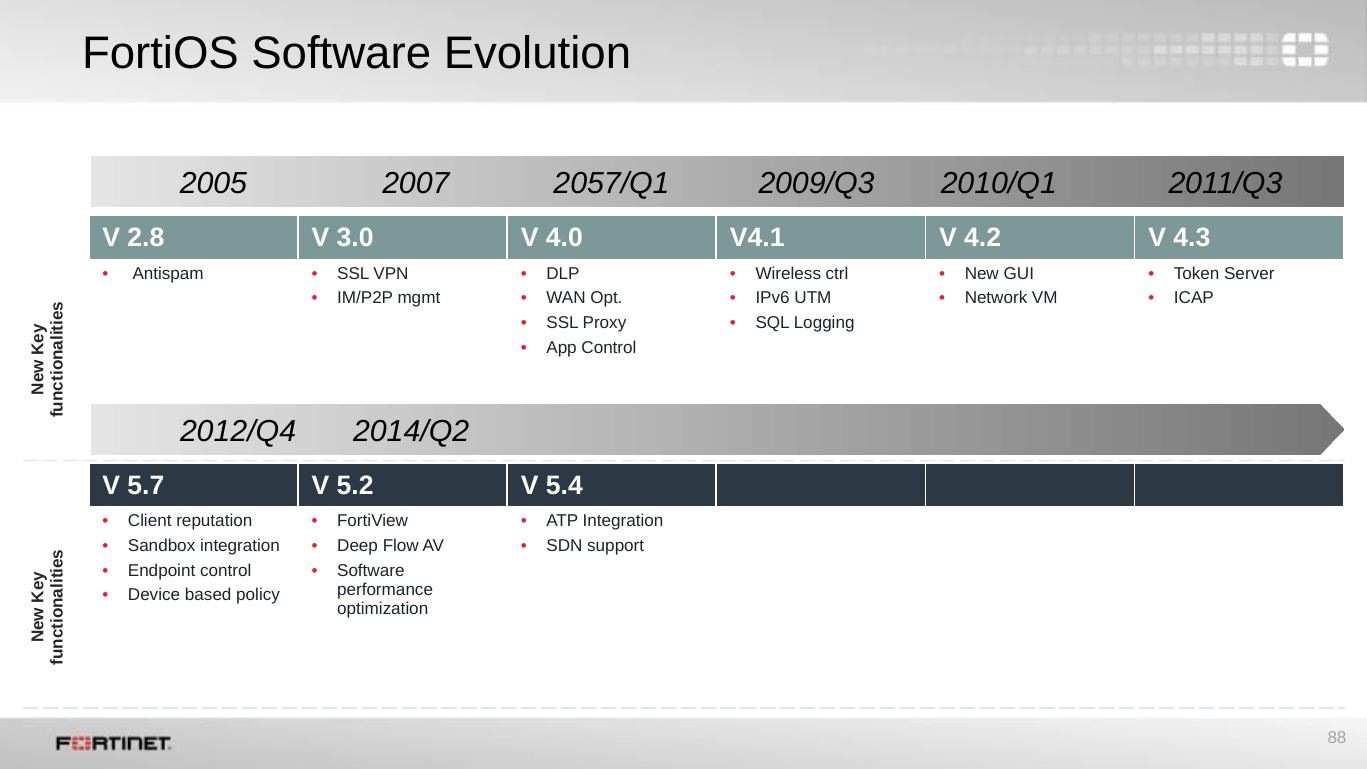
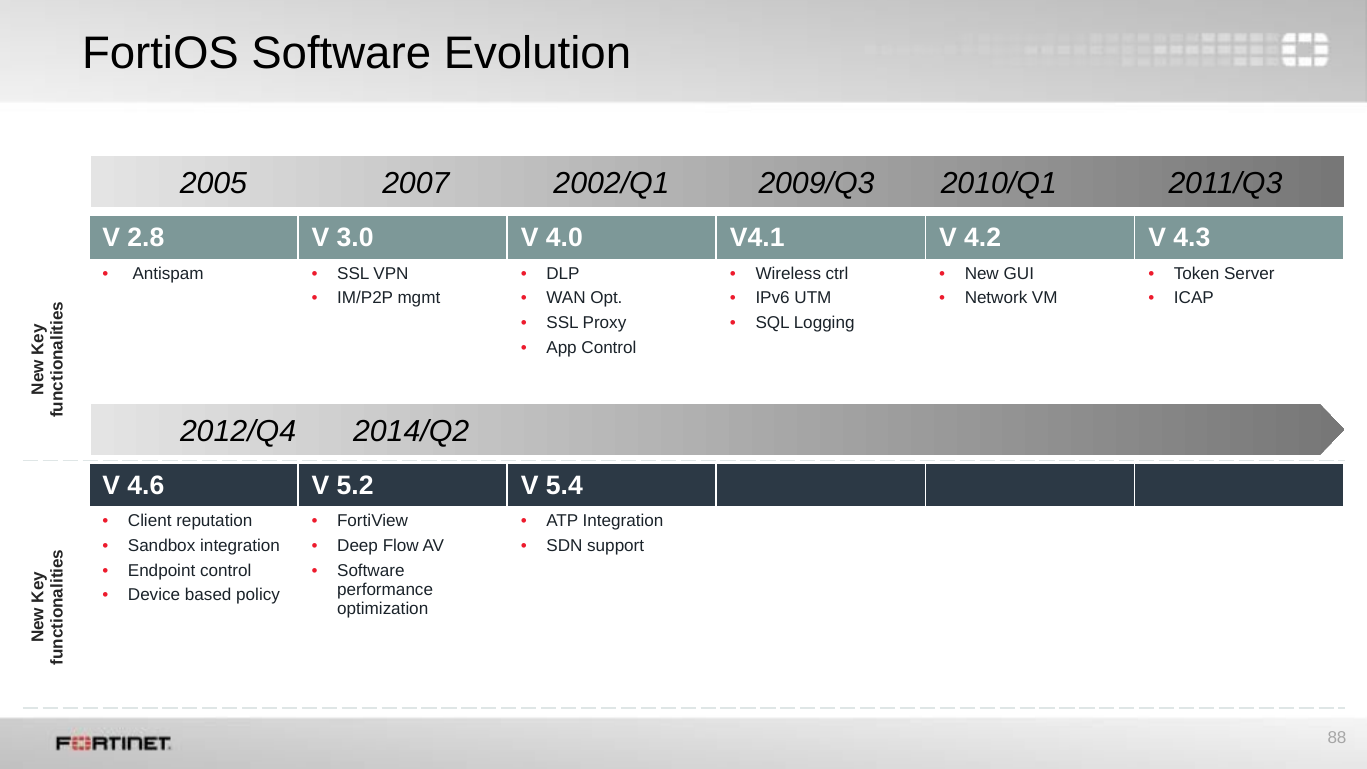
2057/Q1: 2057/Q1 -> 2002/Q1 (612, 183)
5.7: 5.7 -> 4.6 (146, 485)
